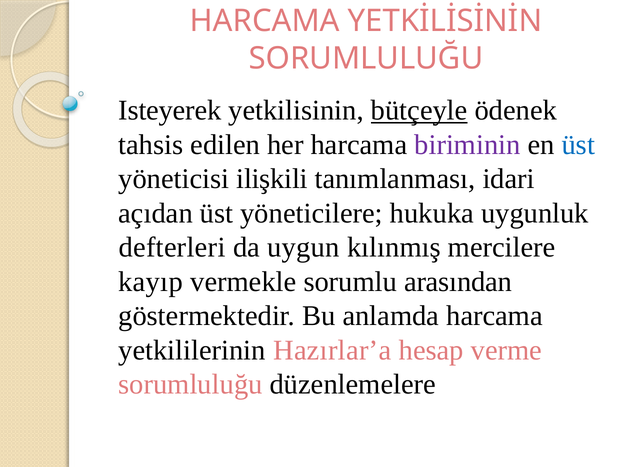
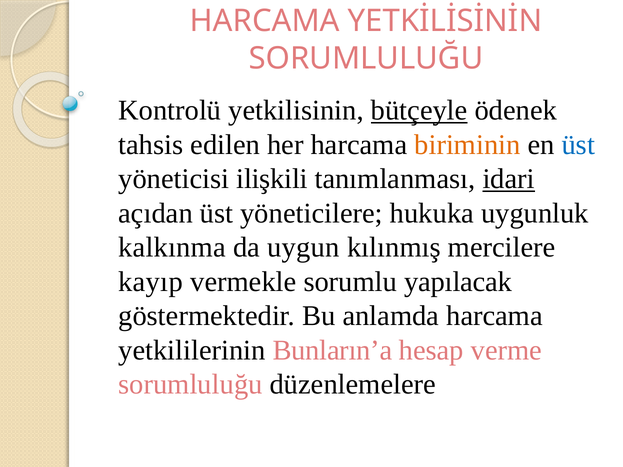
Isteyerek: Isteyerek -> Kontrolü (170, 110)
biriminin colour: purple -> orange (467, 145)
idari underline: none -> present (509, 179)
defterleri: defterleri -> kalkınma (172, 248)
arasından: arasından -> yapılacak (458, 282)
Hazırlar’a: Hazırlar’a -> Bunların’a (332, 350)
